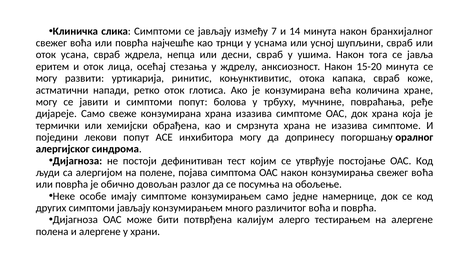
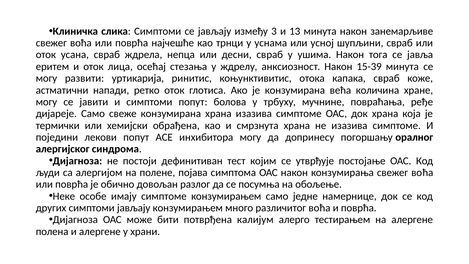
7: 7 -> 3 (274, 31)
14: 14 -> 13 (295, 31)
бранхијалног: бранхијалног -> занемарљиве (402, 31)
15-20: 15-20 -> 15-39 (369, 67)
